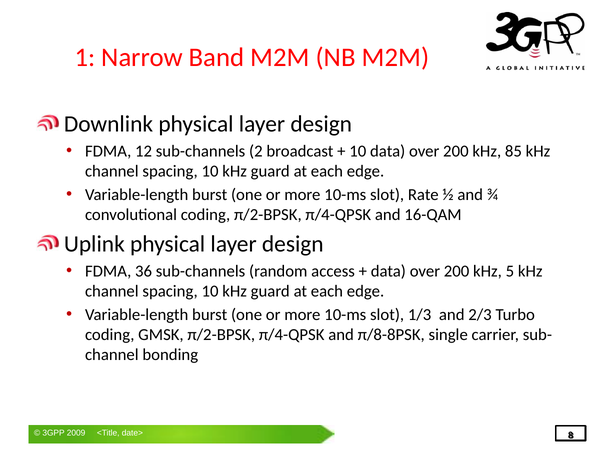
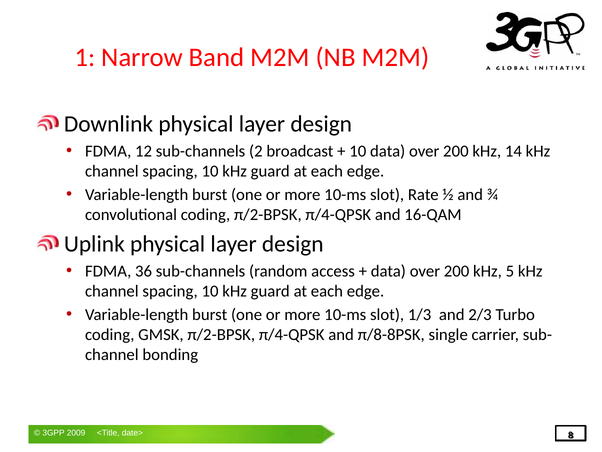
85: 85 -> 14 (513, 151)
